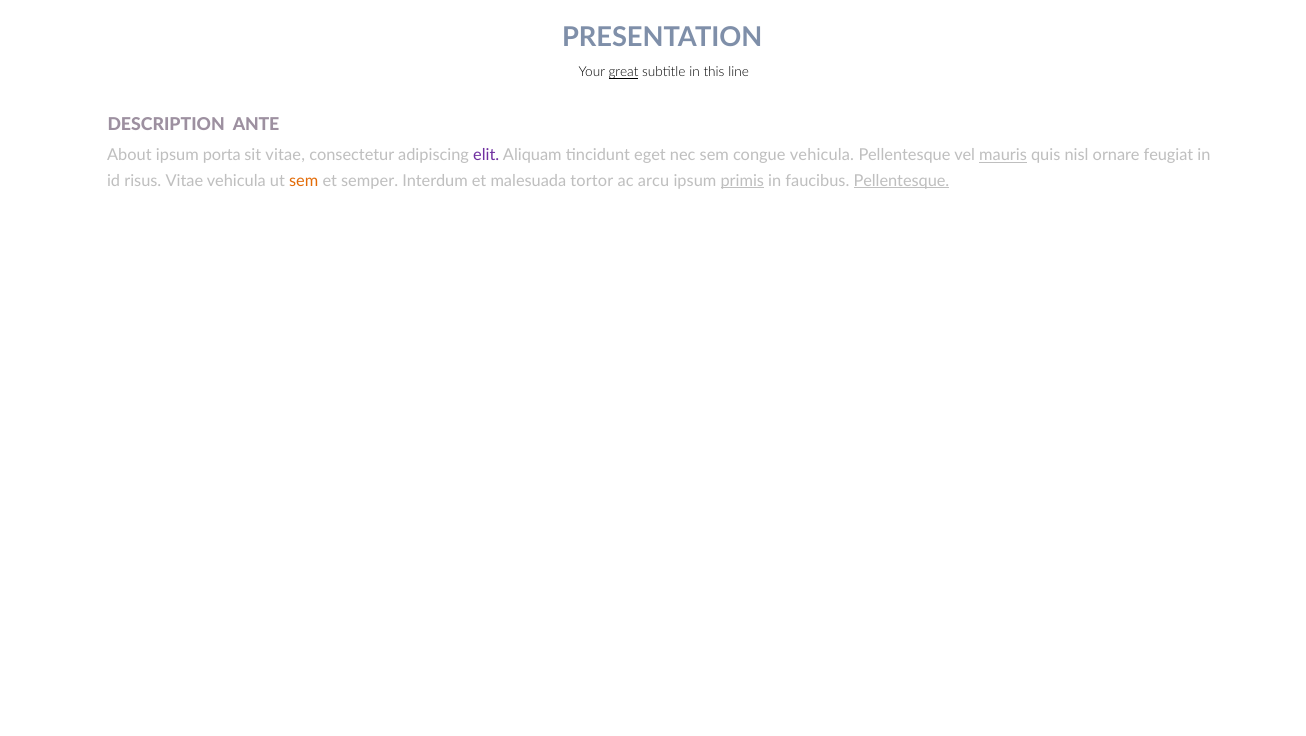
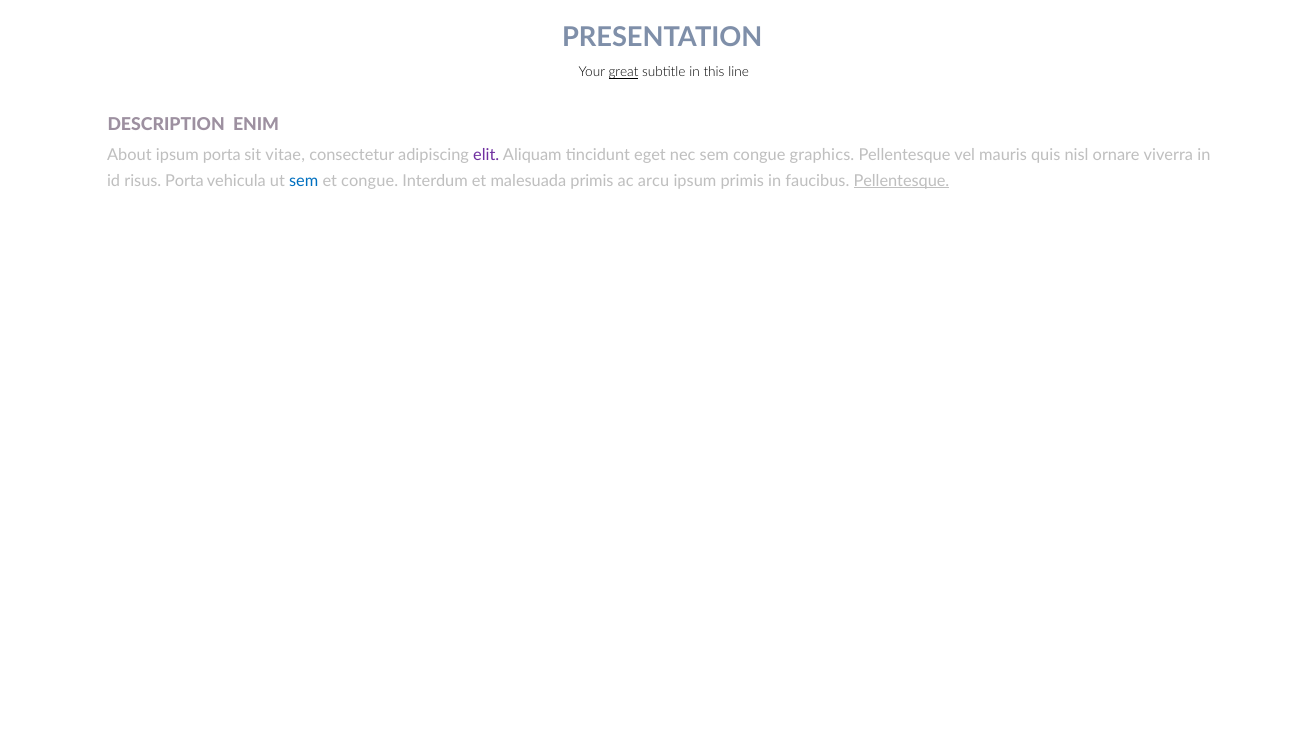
ANTE: ANTE -> ENIM (256, 125)
congue vehicula: vehicula -> graphics (822, 155)
mauris underline: present -> none (1003, 155)
feugiat: feugiat -> viverra (1168, 155)
risus Vitae: Vitae -> Porta (184, 181)
sem colour: orange -> blue (304, 181)
et semper: semper -> congue (370, 181)
malesuada tortor: tortor -> primis (592, 181)
primis underline: present -> none (742, 181)
